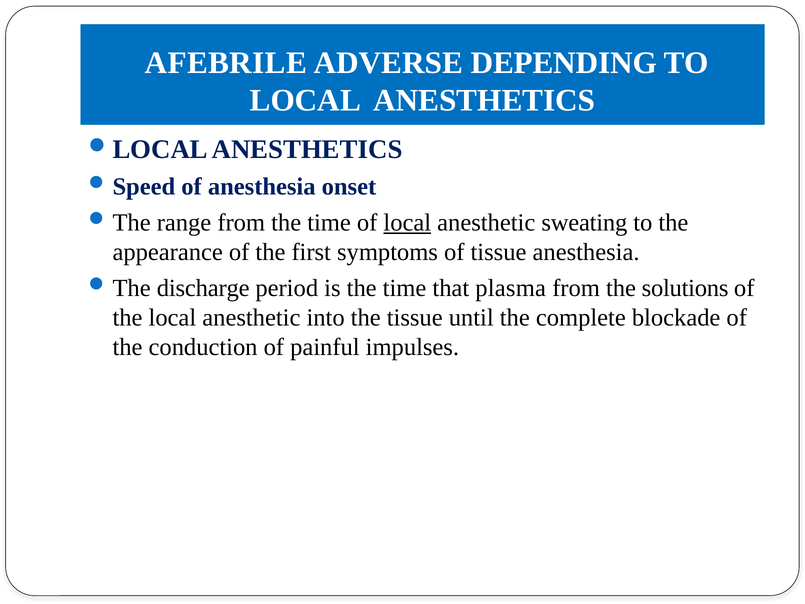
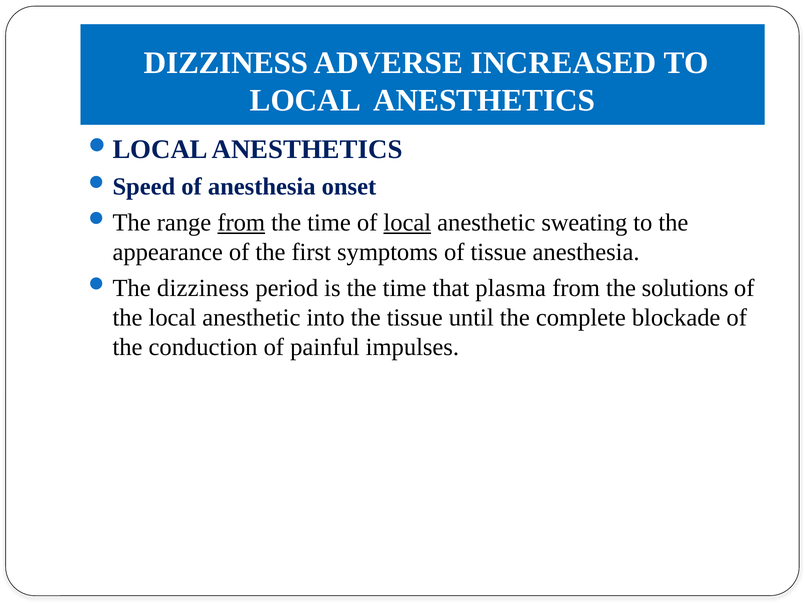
AFEBRILE: AFEBRILE -> DIZZINESS (226, 63)
DEPENDING: DEPENDING -> INCREASED (564, 63)
from underline: none -> present (241, 223)
discharge: discharge -> dizziness (203, 288)
